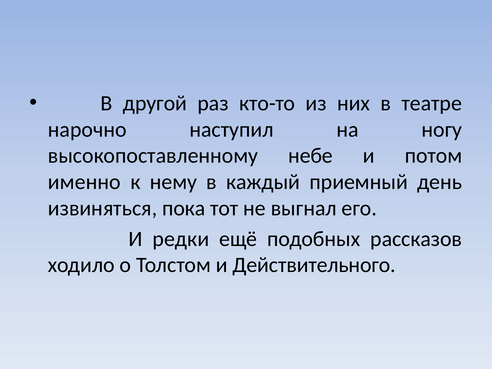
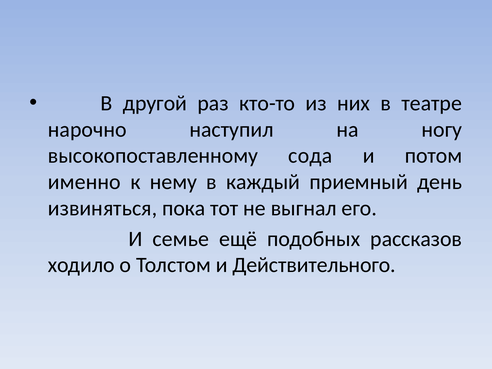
небе: небе -> сода (310, 156)
редки: редки -> семье (181, 239)
